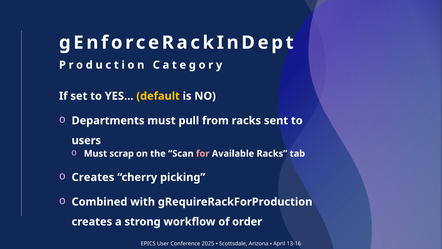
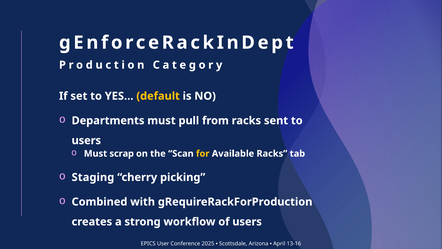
for colour: pink -> yellow (203, 153)
Creates: Creates -> Staging (93, 177)
of order: order -> users (247, 221)
